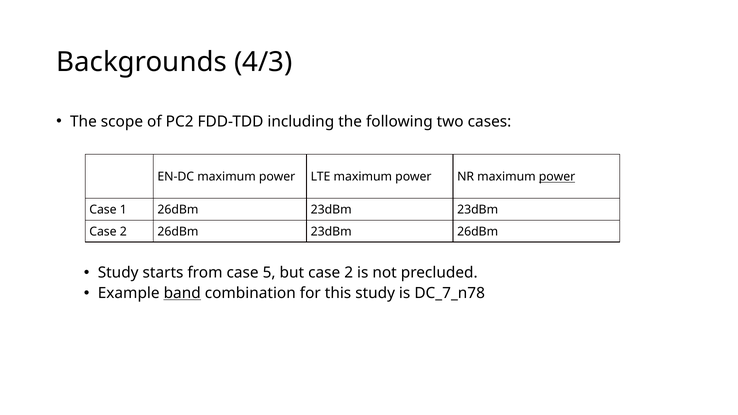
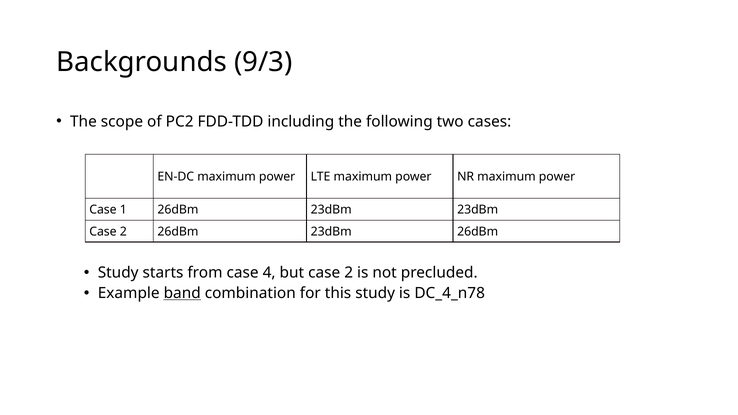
4/3: 4/3 -> 9/3 (263, 62)
power underline: present -> none (557, 177)
5: 5 -> 4 (269, 273)
DC_7_n78: DC_7_n78 -> DC_4_n78 (450, 293)
